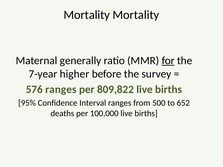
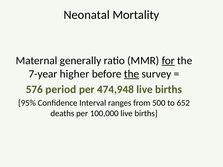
Mortality: Mortality -> Neonatal (87, 15)
the underline: none -> present (132, 74)
576 ranges: ranges -> period (61, 90)
809,822: 809,822 -> 474,948 (115, 90)
